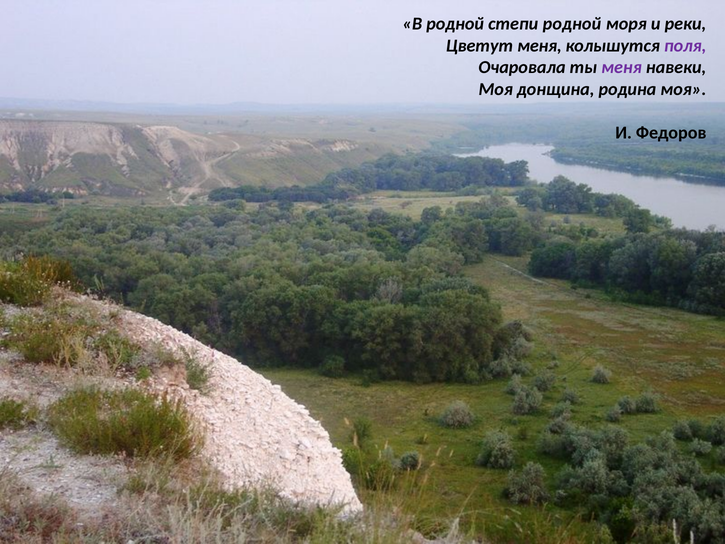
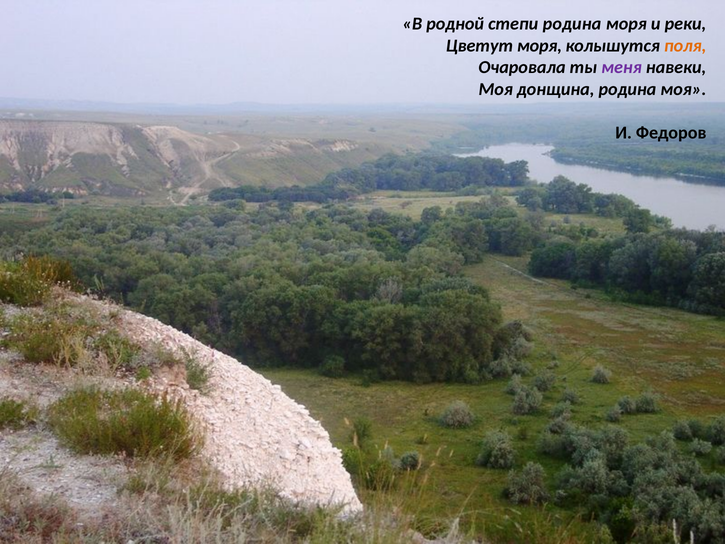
степи родной: родной -> родина (572, 24)
Цветут меня: меня -> моря (539, 46)
поля colour: purple -> orange (685, 46)
